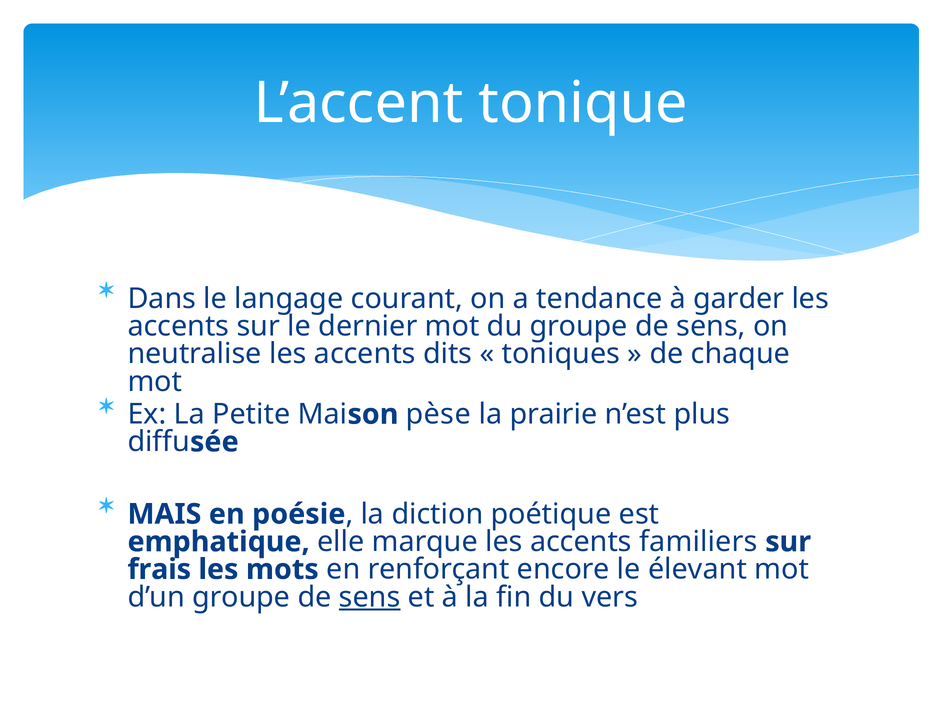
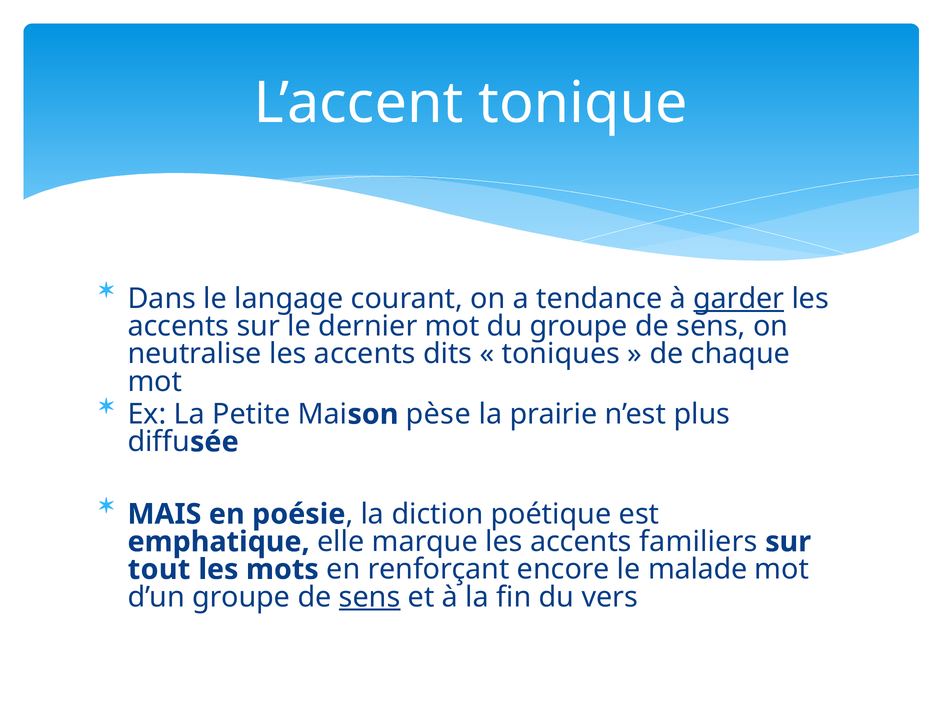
garder underline: none -> present (739, 298)
frais: frais -> tout (159, 569)
élevant: élevant -> malade (698, 569)
